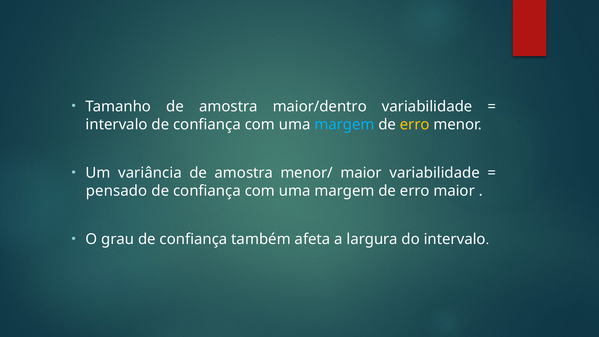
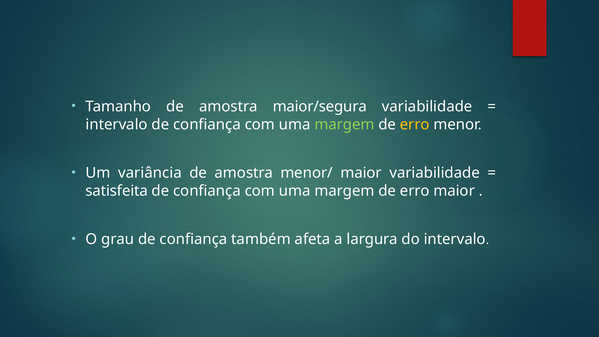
maior/dentro: maior/dentro -> maior/segura (320, 107)
margem colour: light blue -> light green (344, 124)
pensado: pensado -> satisfeita (117, 191)
